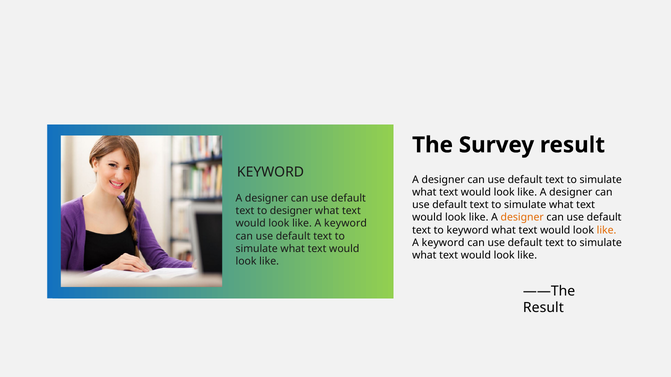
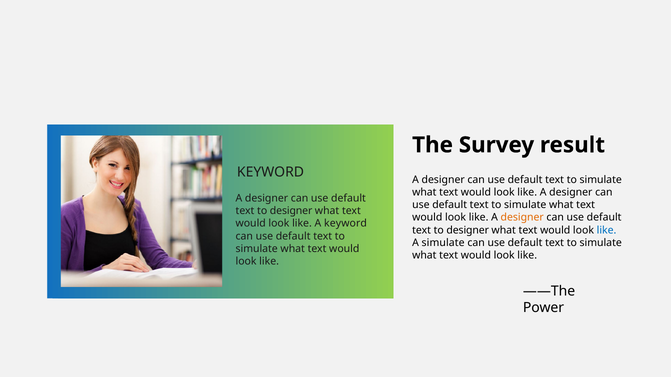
keyword: keyword -> designer (468, 230)
like colour: orange -> blue (607, 230)
keyword: keyword -> simulate (443, 243)
Result: Result -> Power (543, 308)
